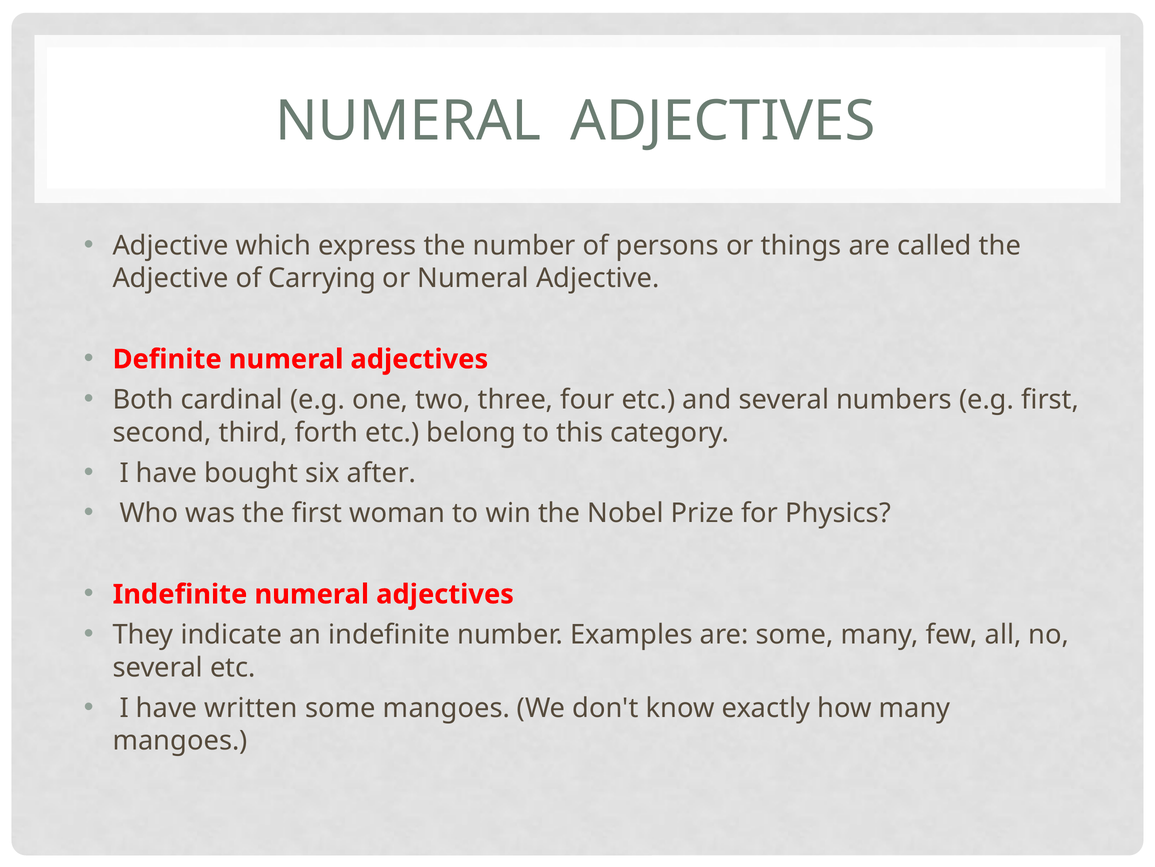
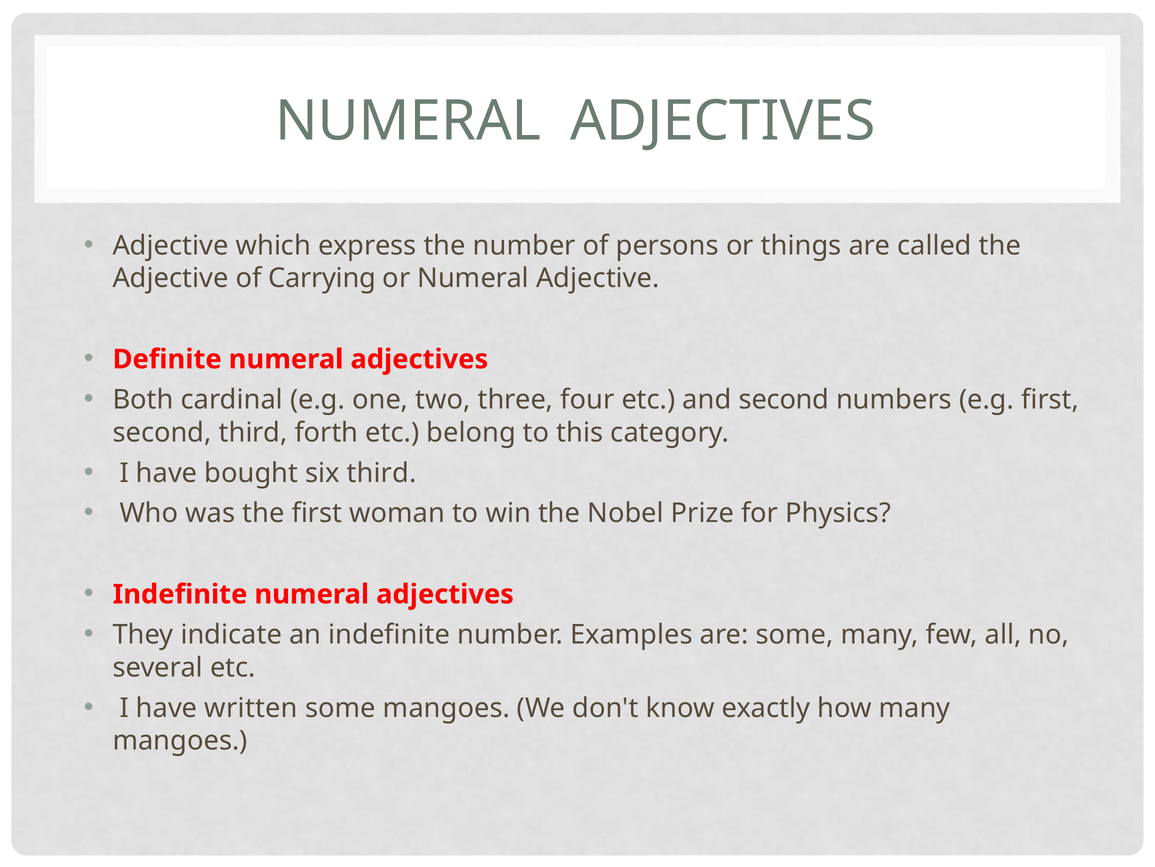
and several: several -> second (784, 399)
six after: after -> third (382, 473)
